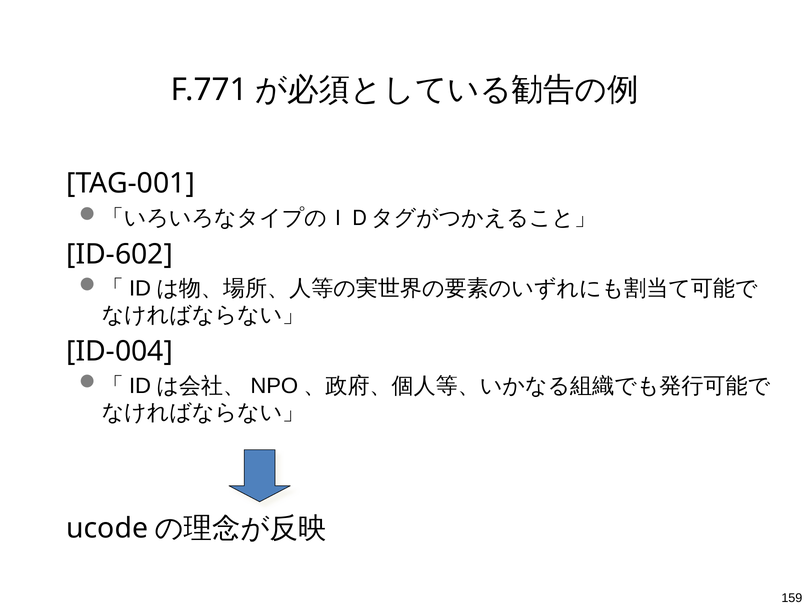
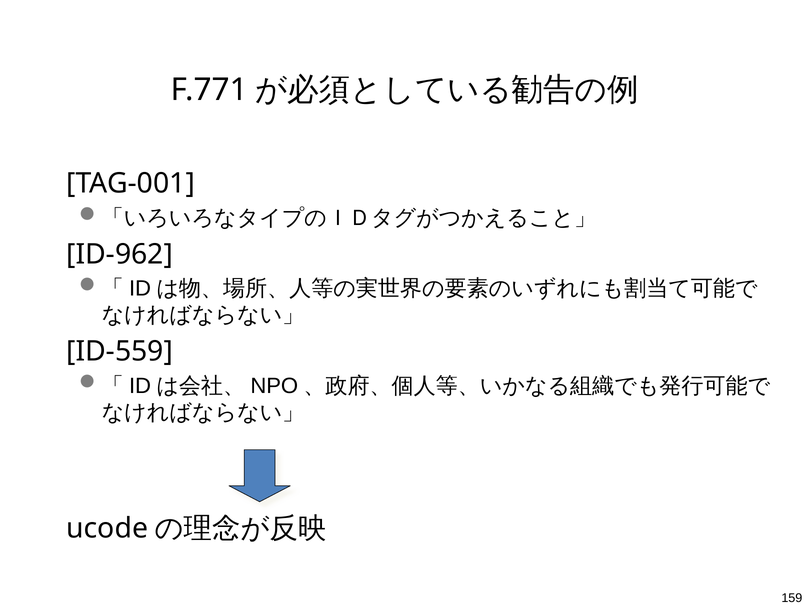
ID-602: ID-602 -> ID-962 (120, 254)
ID-004: ID-004 -> ID-559 (120, 351)
